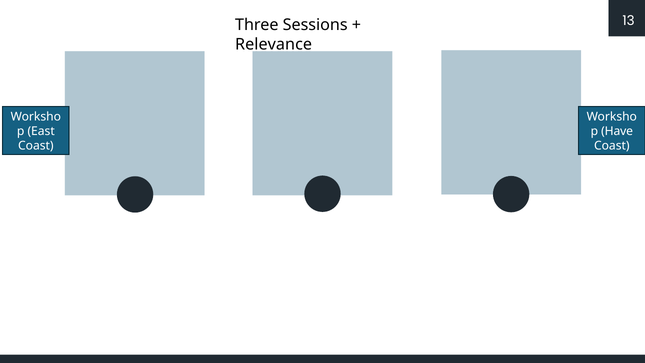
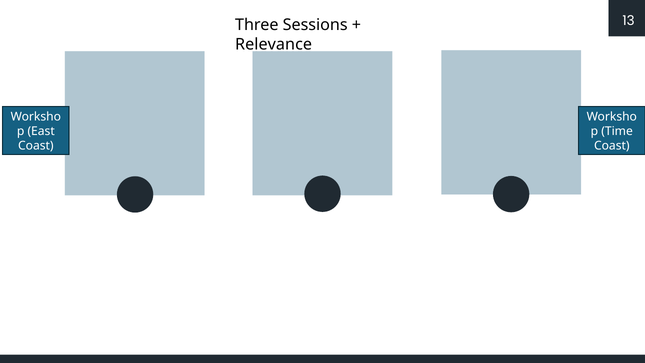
Have: Have -> Time (617, 131)
